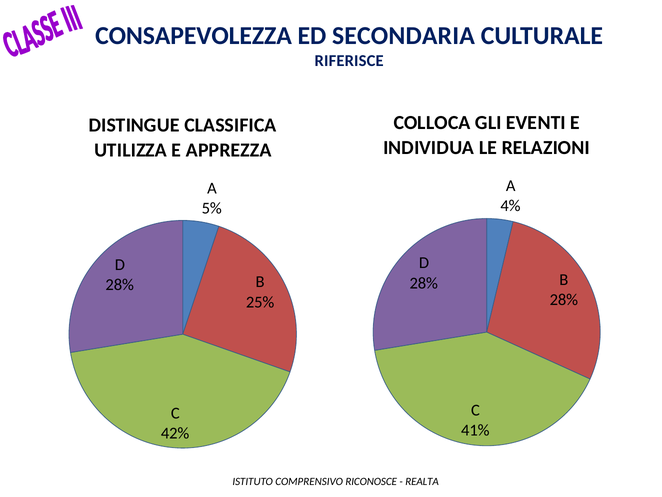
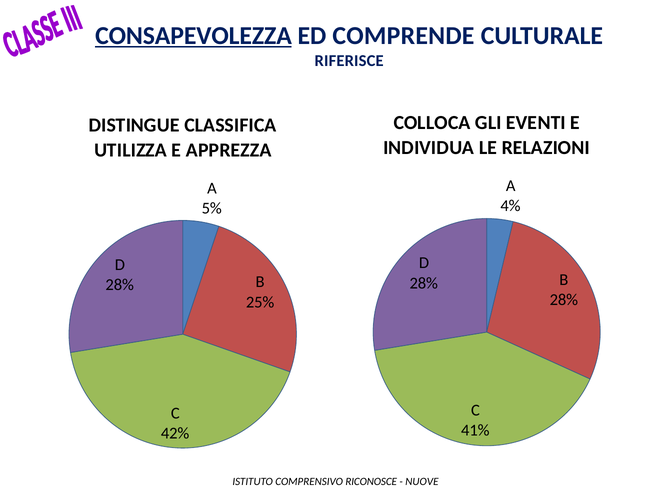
CONSAPEVOLEZZA underline: none -> present (194, 36)
SECONDARIA: SECONDARIA -> COMPRENDE (403, 36)
REALTA: REALTA -> NUOVE (422, 481)
